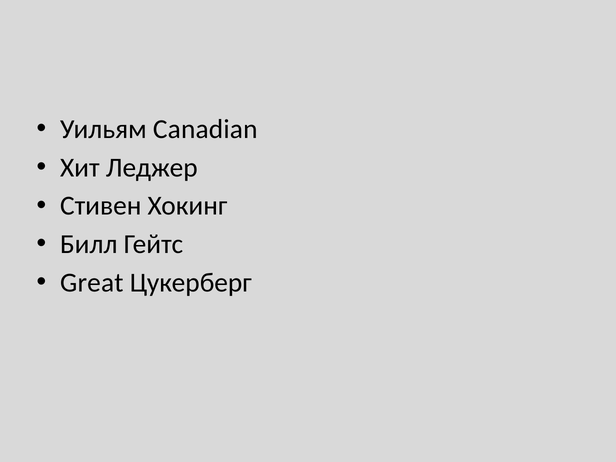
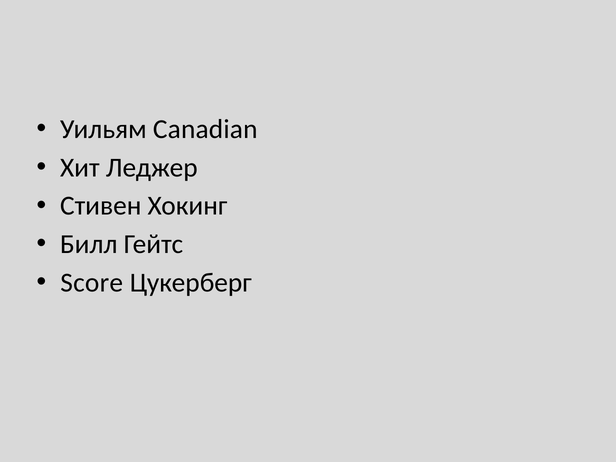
Great: Great -> Score (92, 283)
